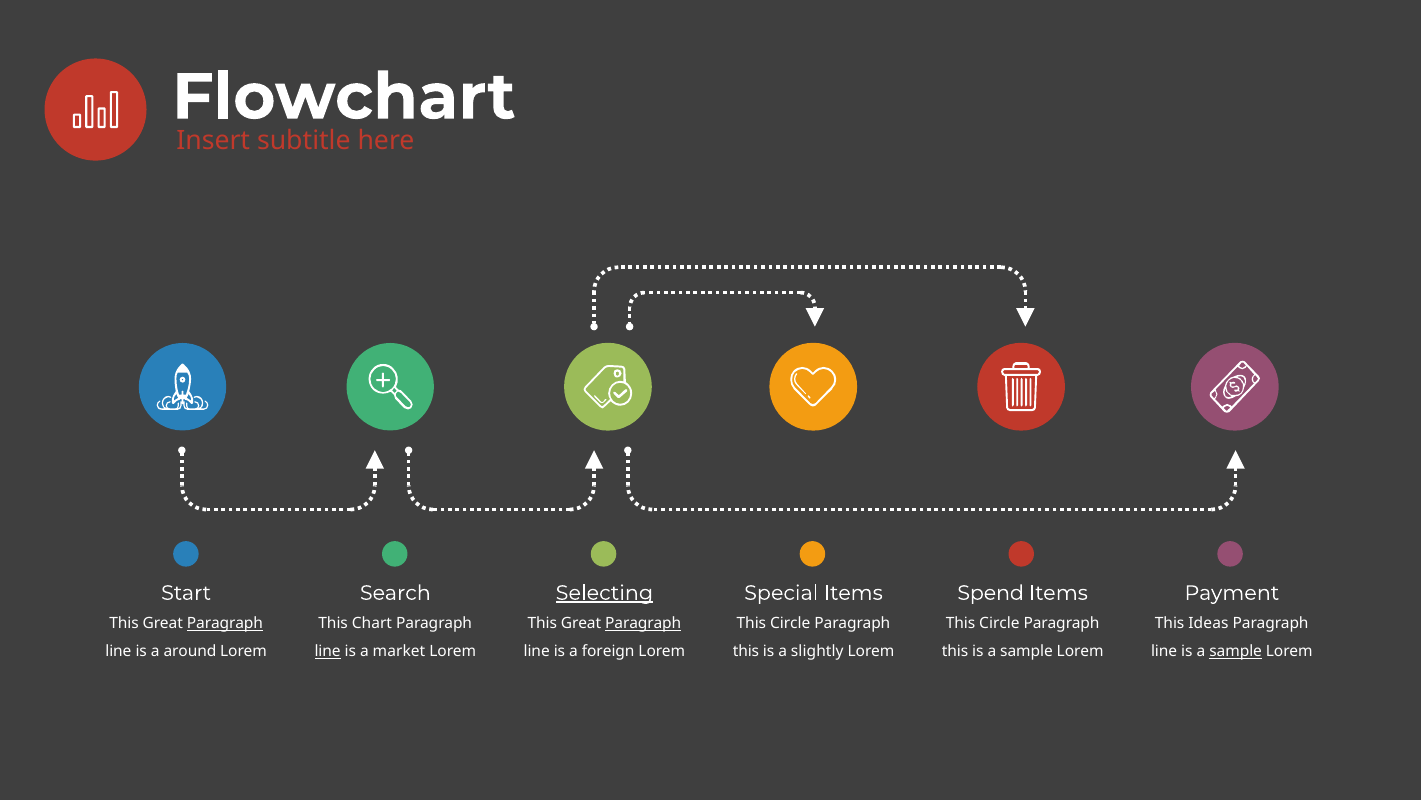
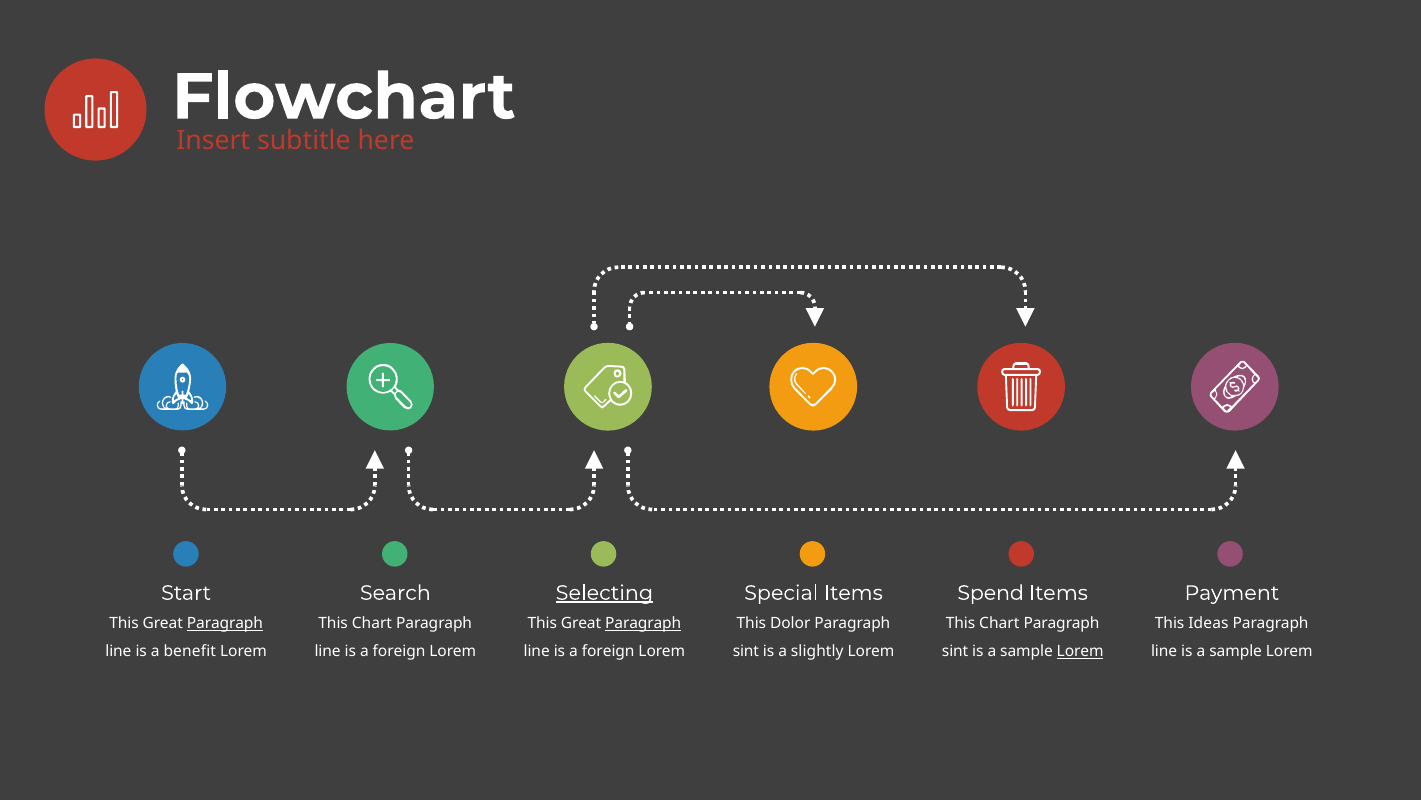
Circle: Circle -> Dolor (790, 623)
Circle: Circle -> Chart (999, 623)
around: around -> benefit (190, 651)
line underline: present -> none (328, 651)
market: market -> foreign (399, 651)
this: this -> sint (746, 651)
this: this -> sint (955, 651)
Lorem underline: none -> present (1080, 651)
sample underline: present -> none (1236, 651)
